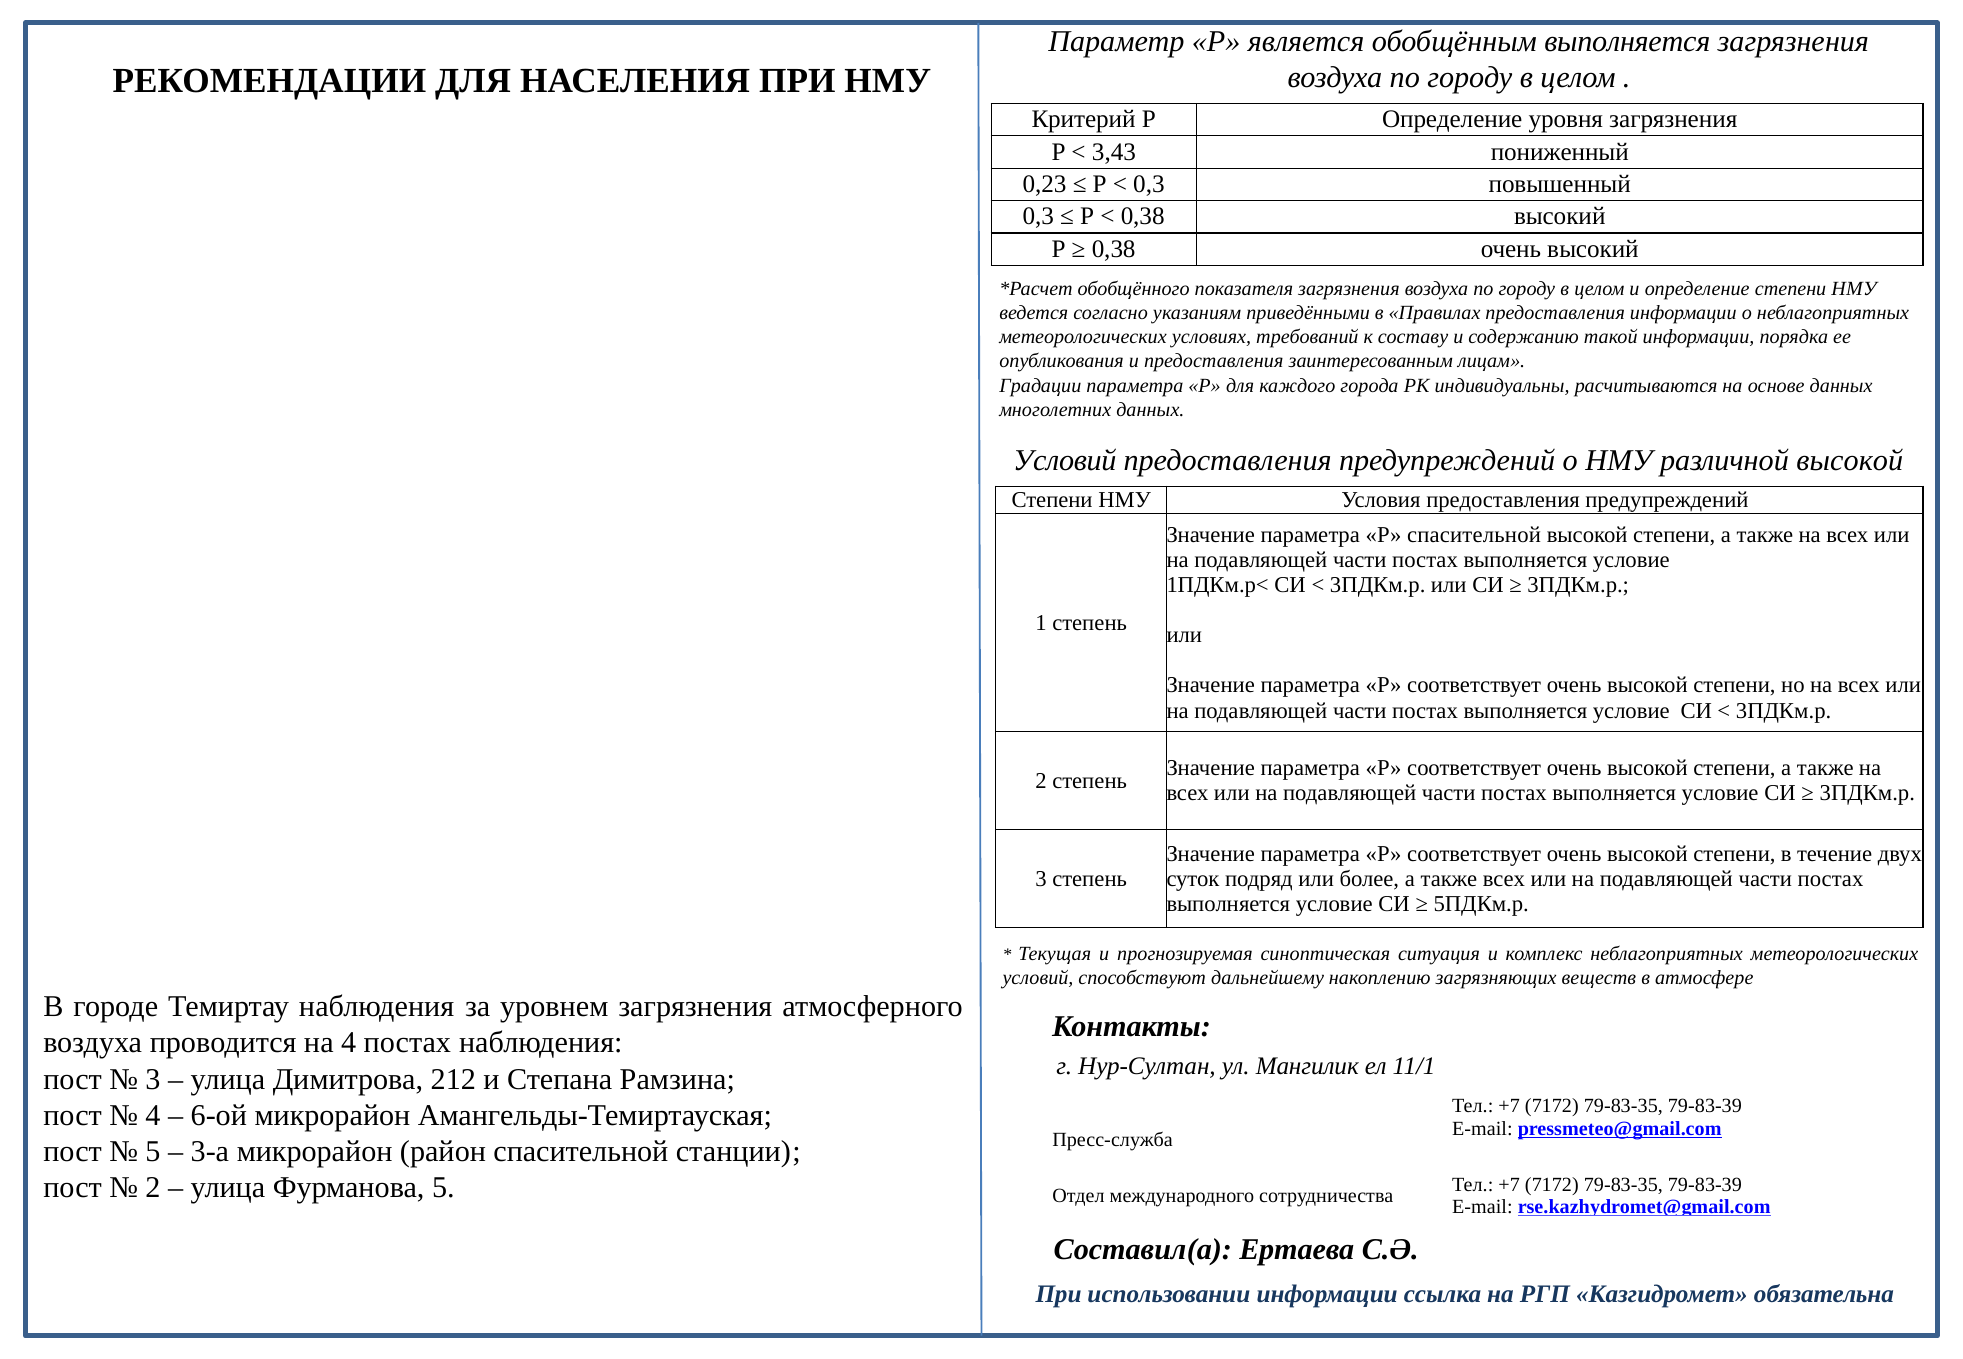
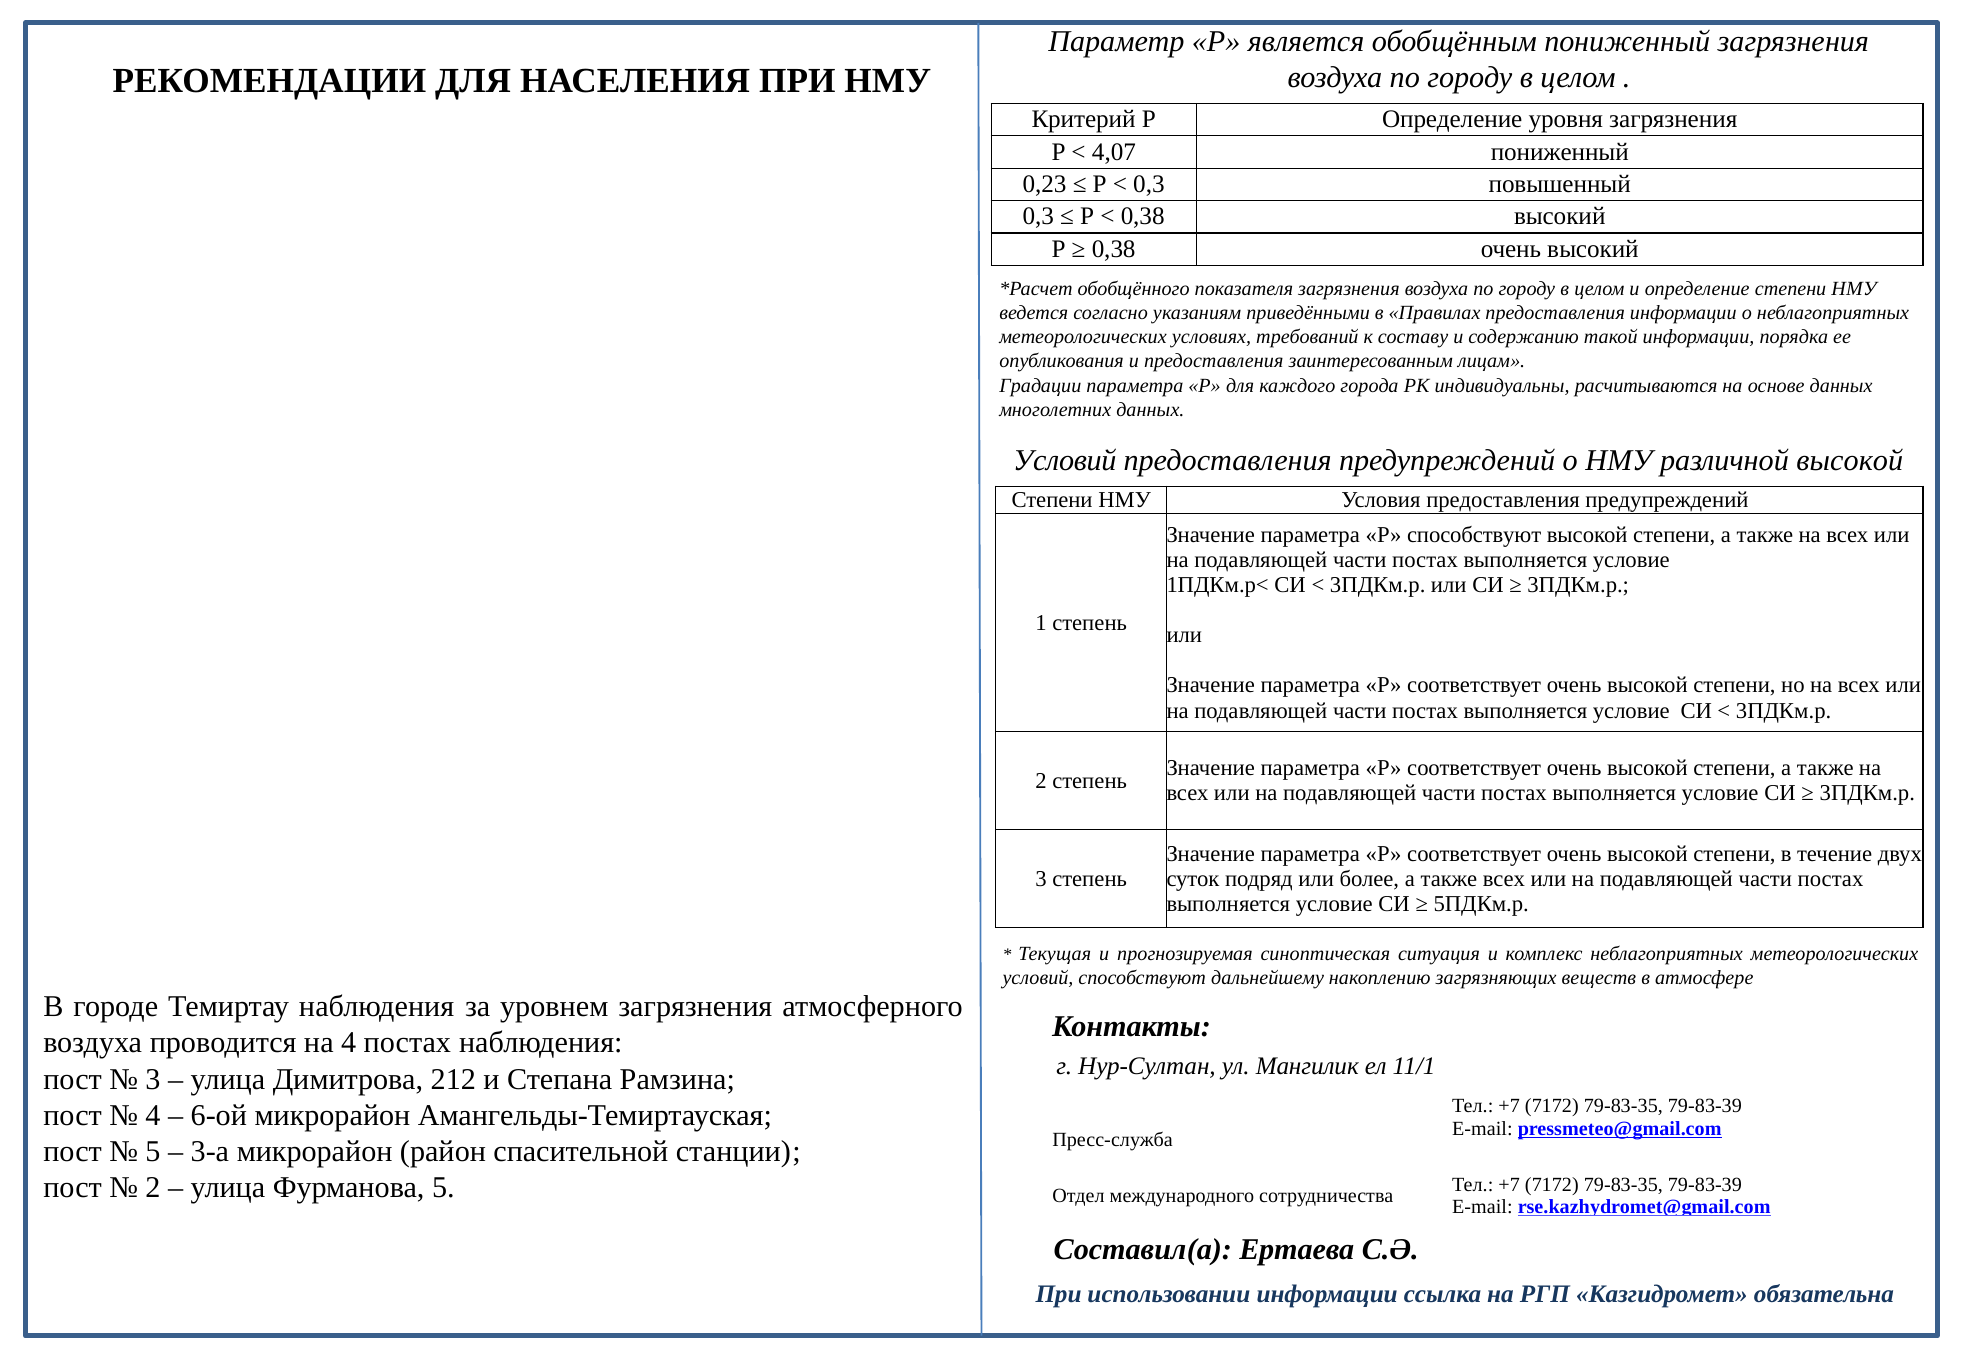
обобщённым выполняется: выполняется -> пониженный (1627, 41)
3,43: 3,43 -> 4,07 (1114, 152)
Р спасительной: спасительной -> способствуют (1474, 535)
